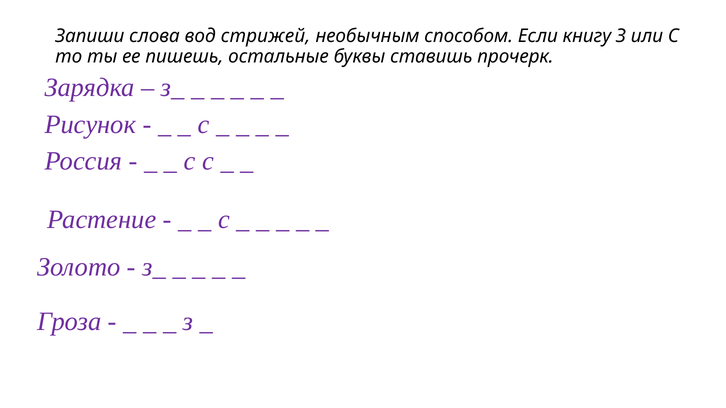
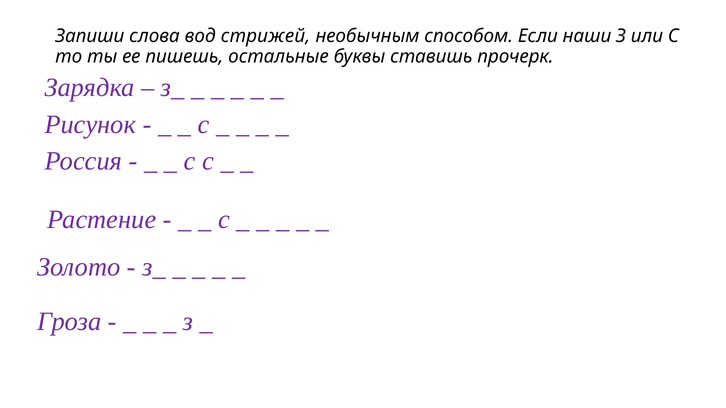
книгу: книгу -> наши (587, 36)
